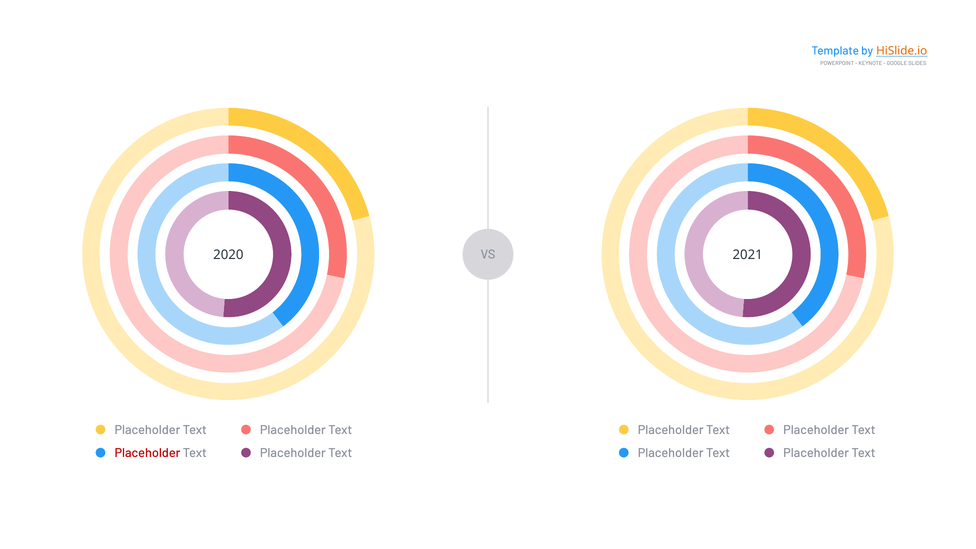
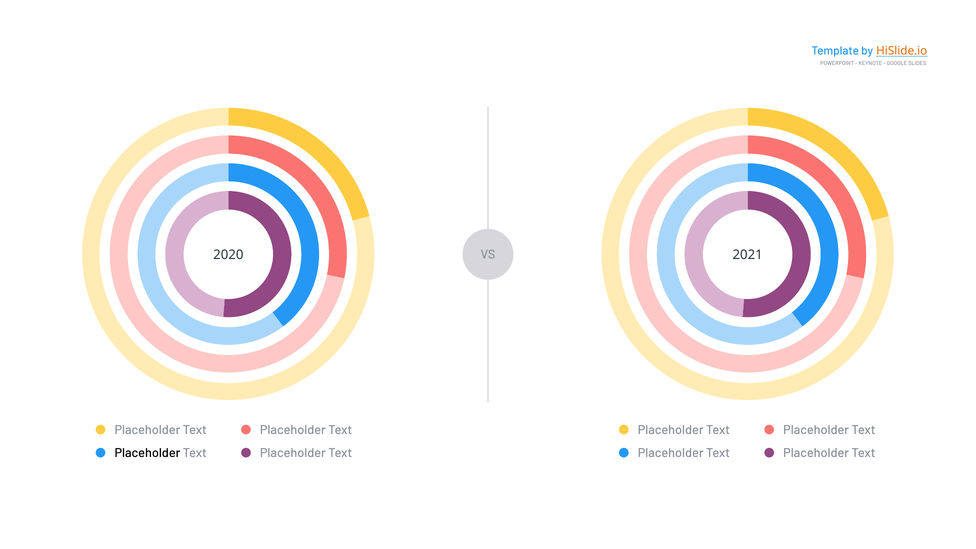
Placeholder colour: red -> black (147, 453)
